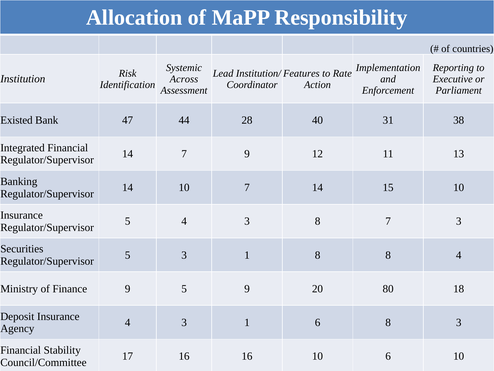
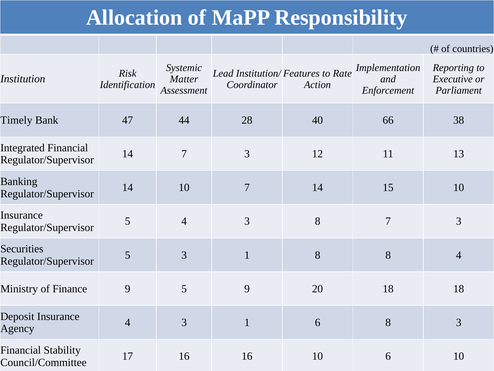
Across: Across -> Matter (184, 79)
Existed: Existed -> Timely (16, 120)
40 31: 31 -> 66 (388, 120)
14 7 9: 9 -> 3 (247, 154)
20 80: 80 -> 18 (388, 288)
